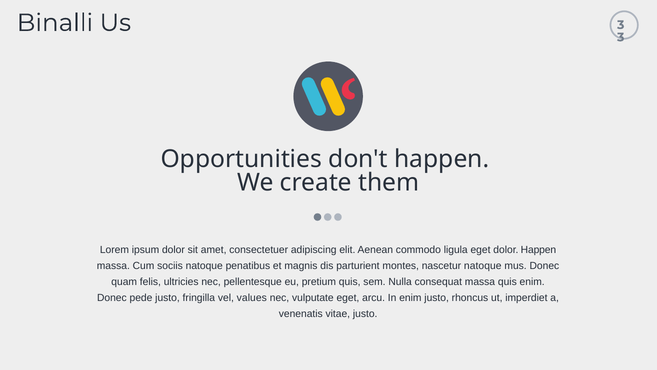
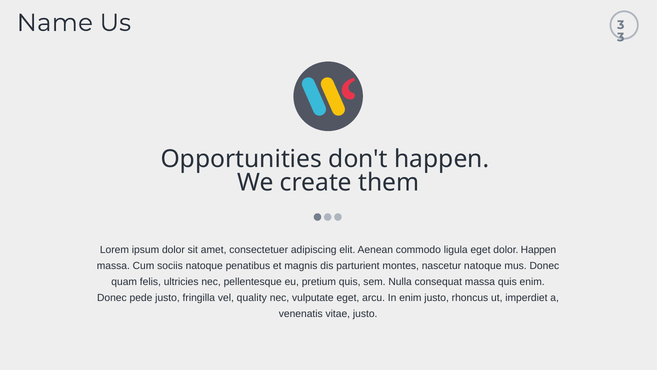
Binalli: Binalli -> Name (55, 23)
values: values -> quality (252, 298)
